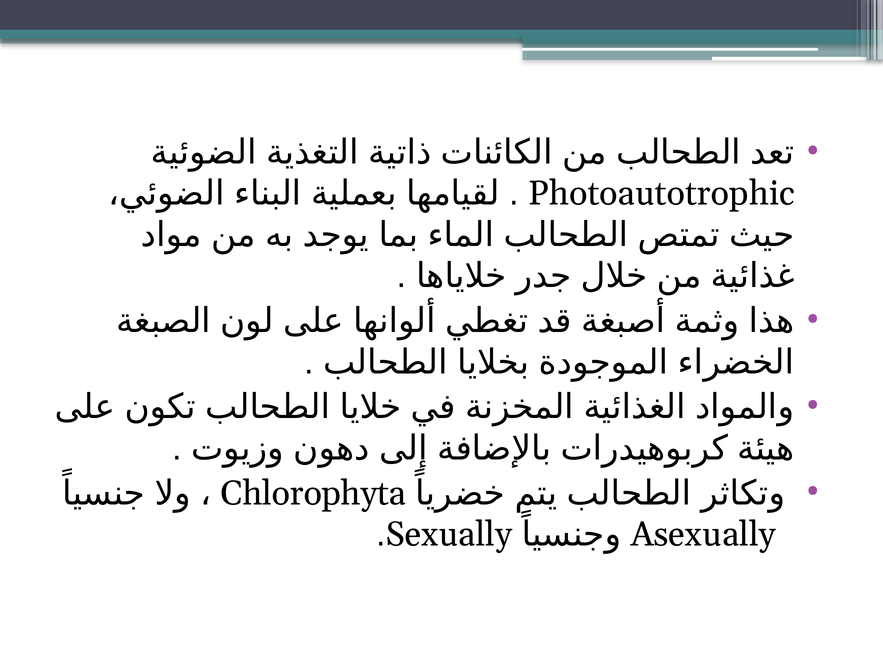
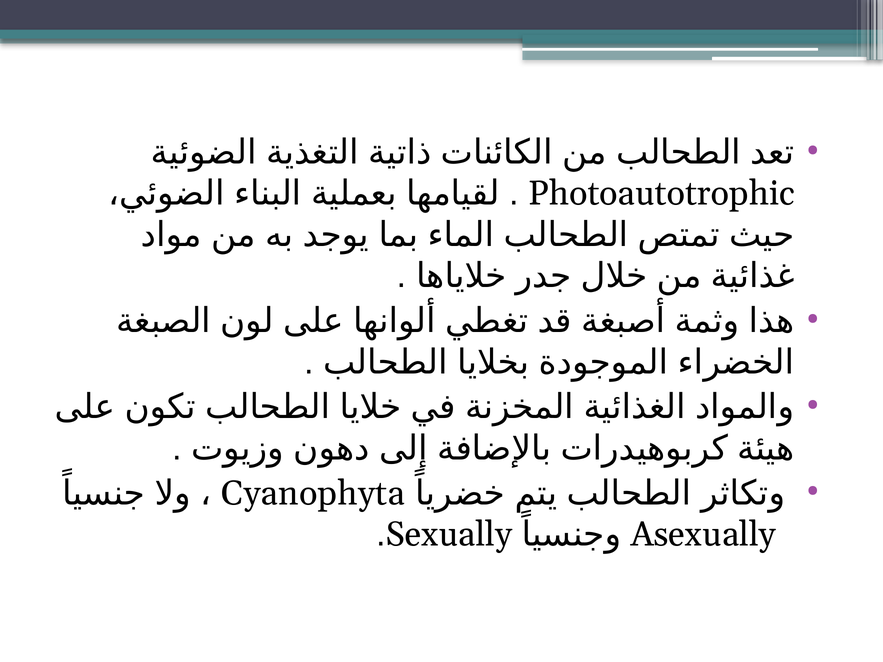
Chlorophyta: Chlorophyta -> Cyanophyta (313, 493)
